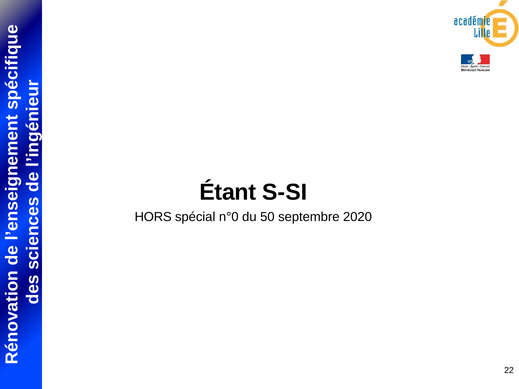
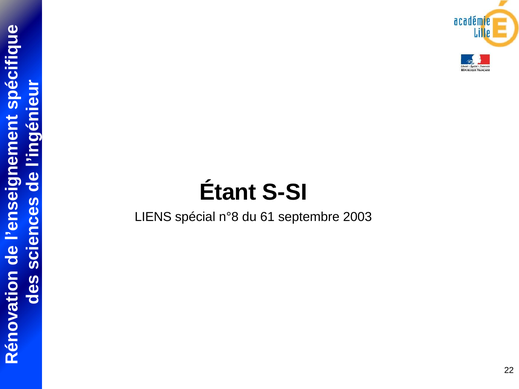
HORS: HORS -> LIENS (153, 217)
n°0: n°0 -> n°8 (229, 217)
50: 50 -> 61 (267, 217)
2020: 2020 -> 2003 (357, 217)
